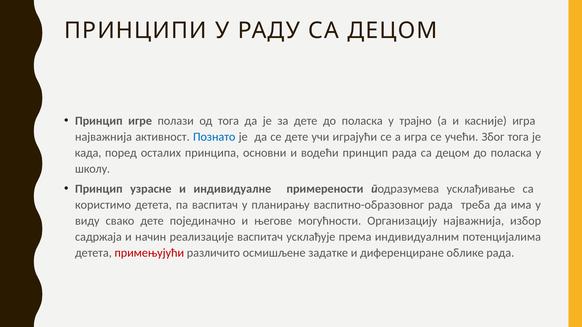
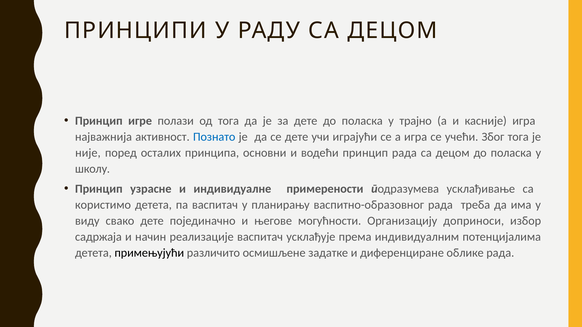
када: када -> није (88, 153)
Организацију најважнија: најважнија -> доприноси (474, 221)
примењујући colour: red -> black (149, 253)
